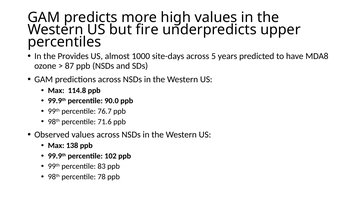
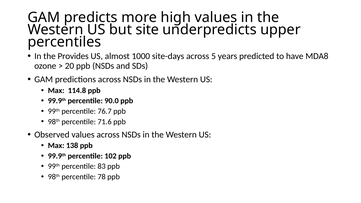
fire: fire -> site (147, 30)
87: 87 -> 20 (69, 66)
